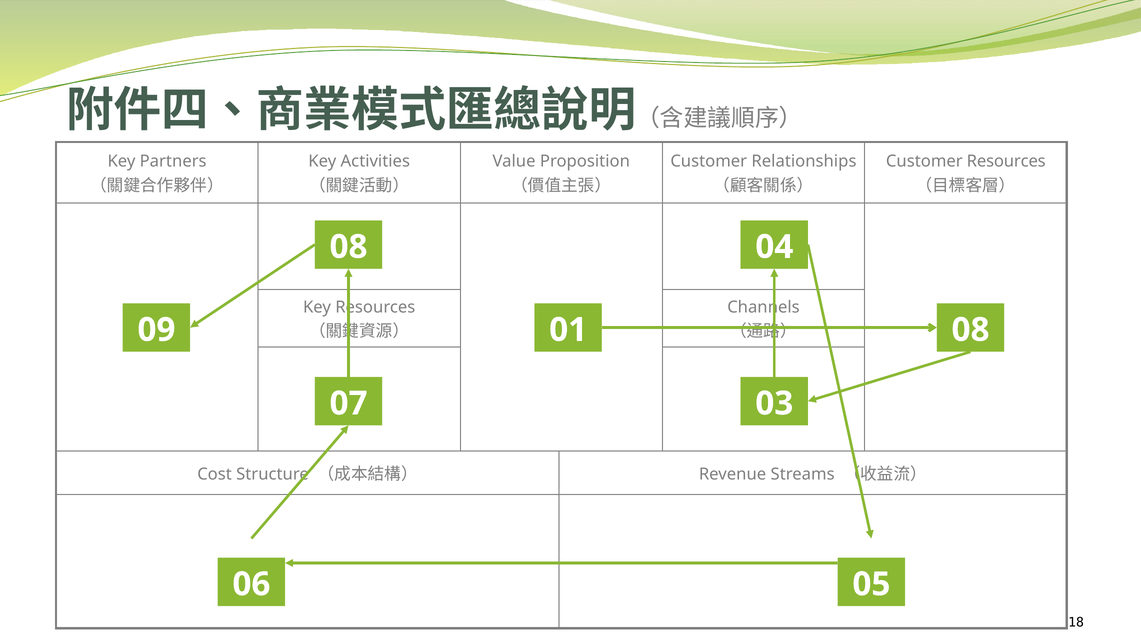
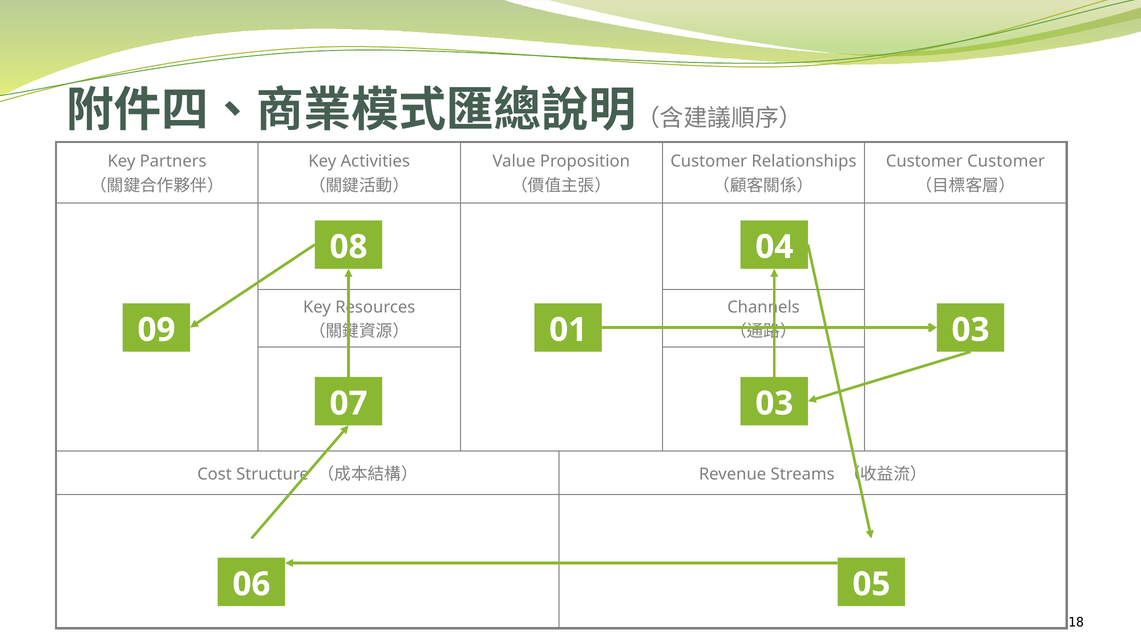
Customer Resources: Resources -> Customer (1006, 161)
01 08: 08 -> 03 (971, 330)
